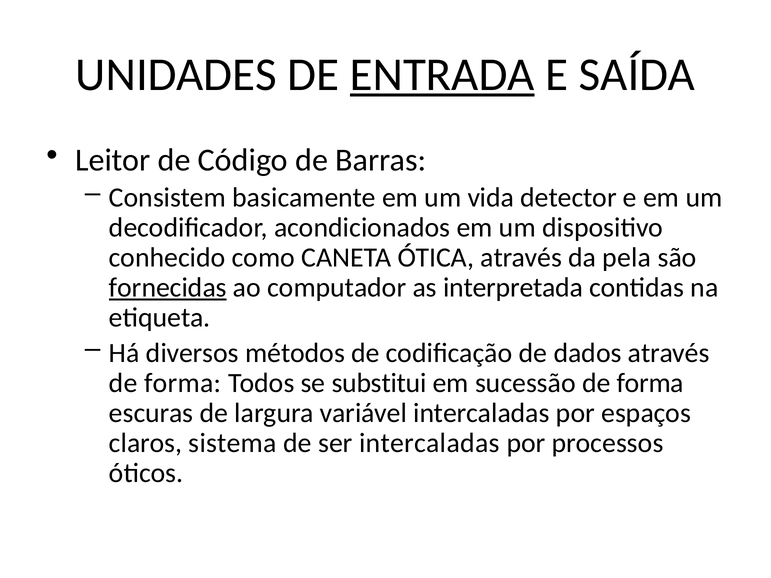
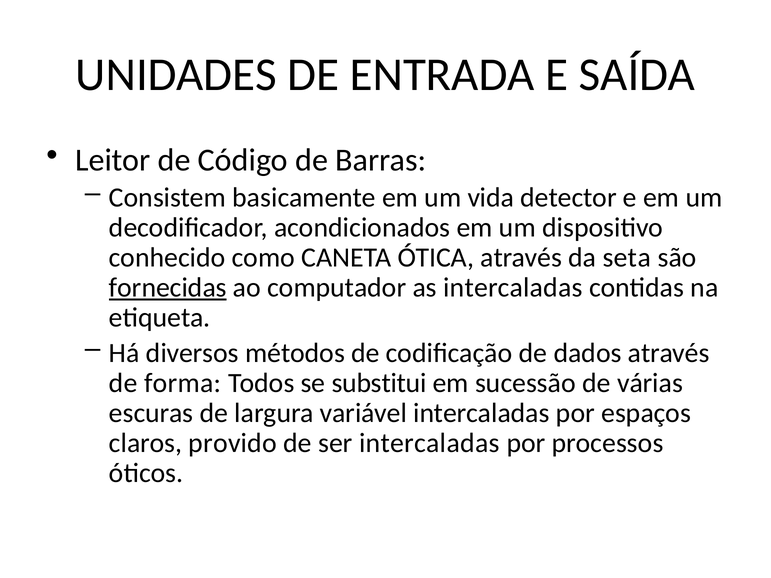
ENTRADA underline: present -> none (442, 75)
pela: pela -> seta (627, 258)
as interpretada: interpretada -> intercaladas (513, 288)
sucessão de forma: forma -> várias (650, 383)
sistema: sistema -> provido (233, 443)
